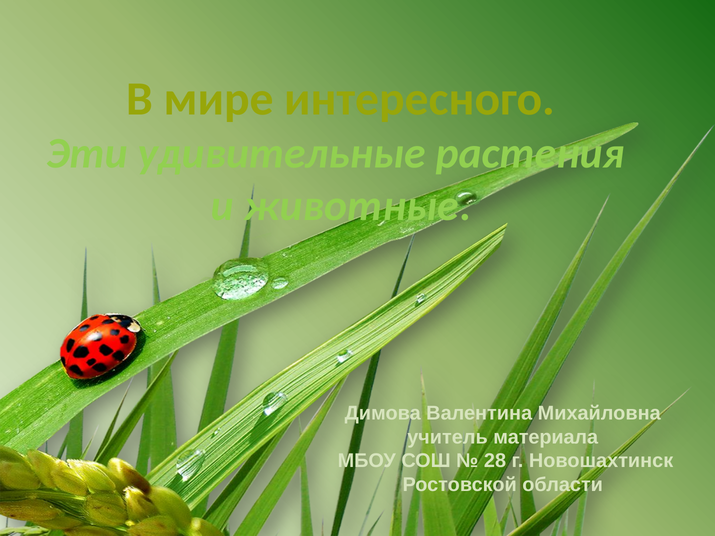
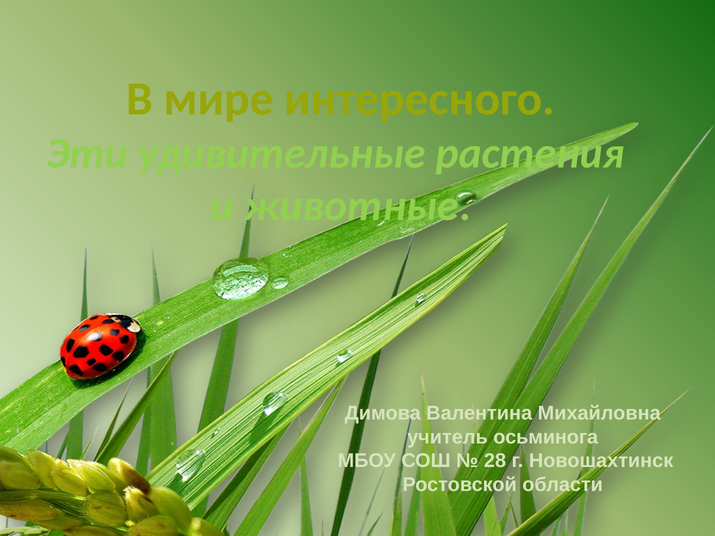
материала: материала -> осьминога (546, 437)
